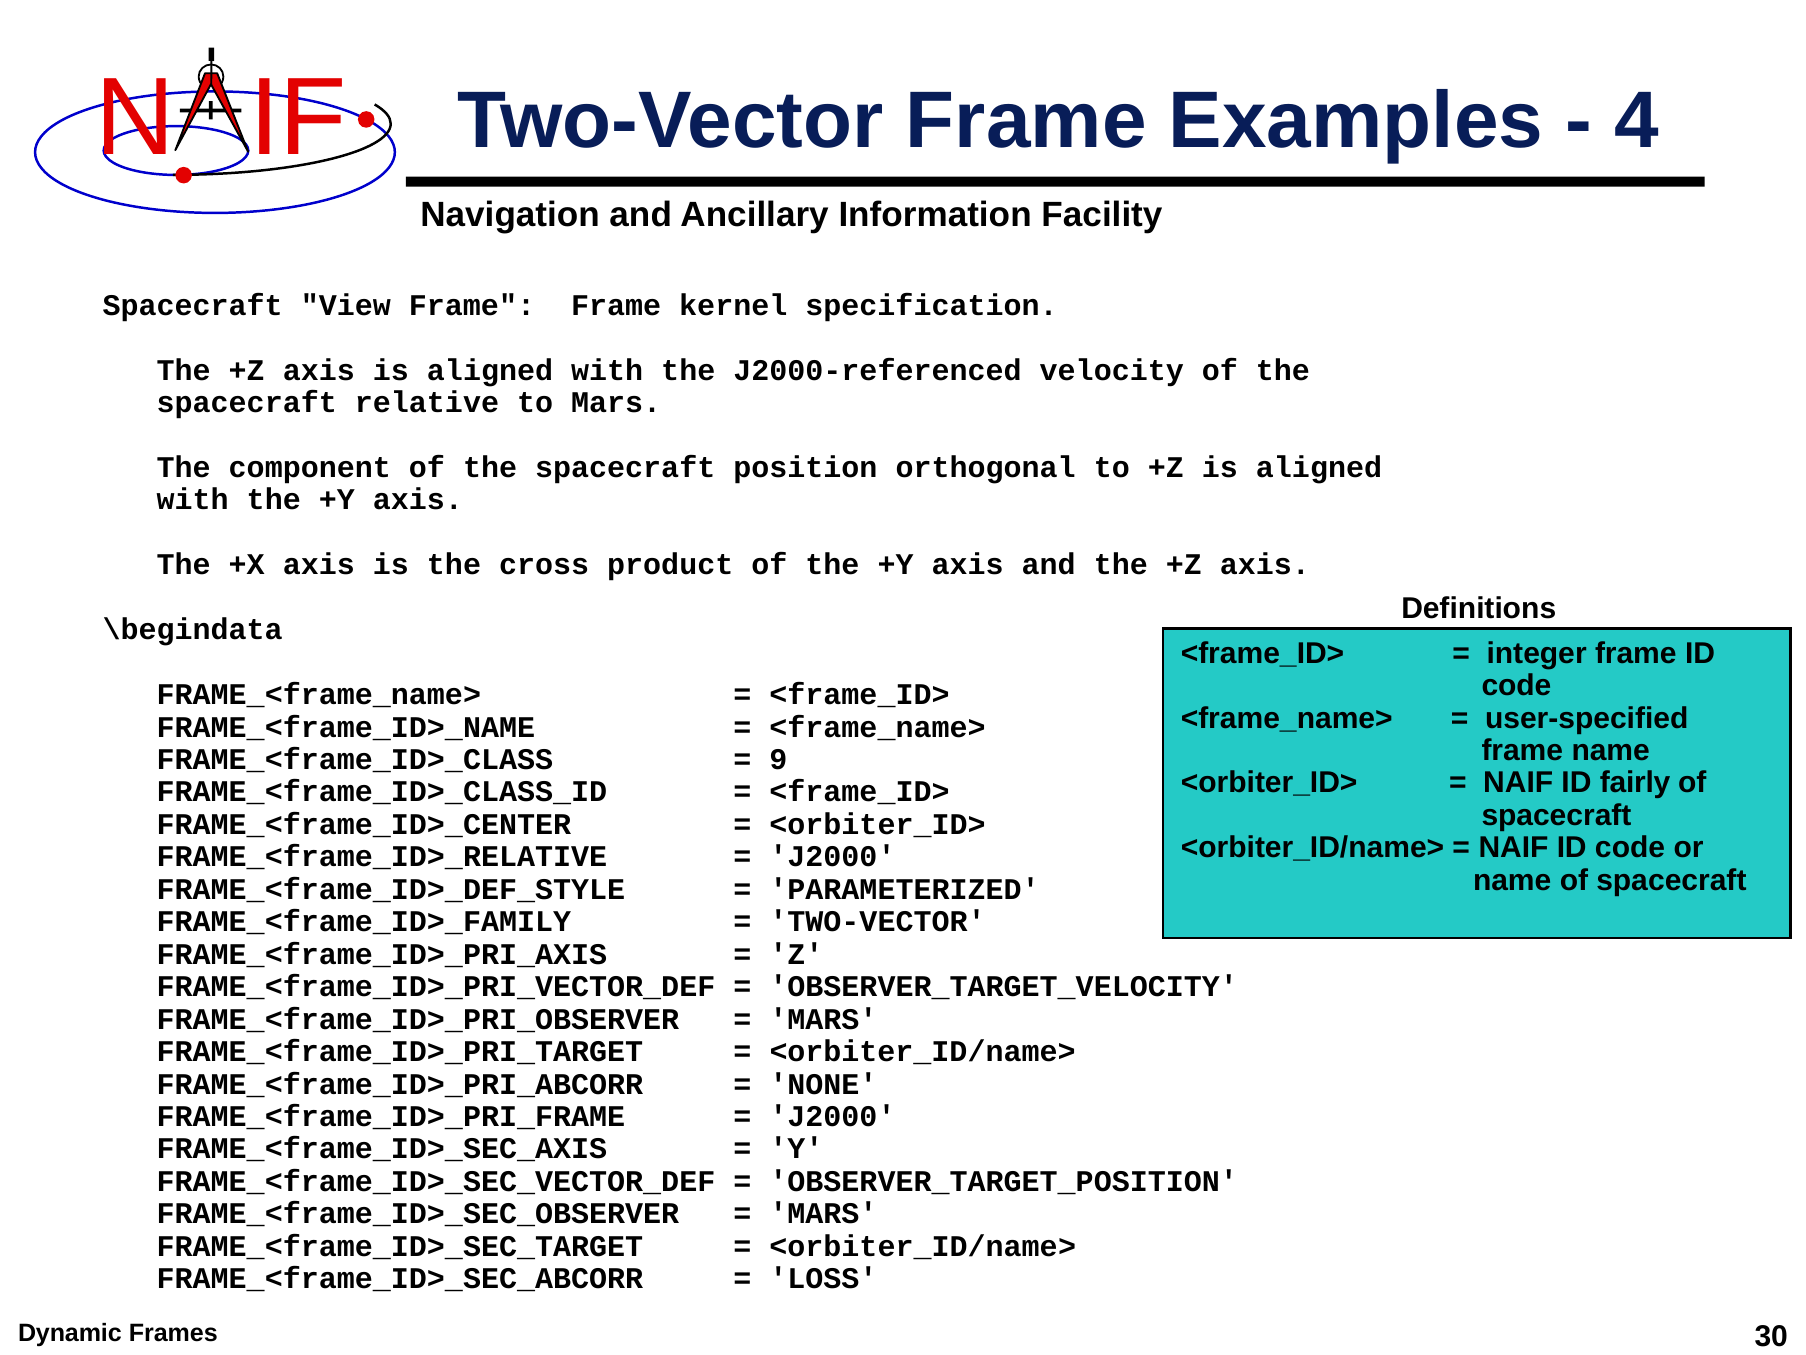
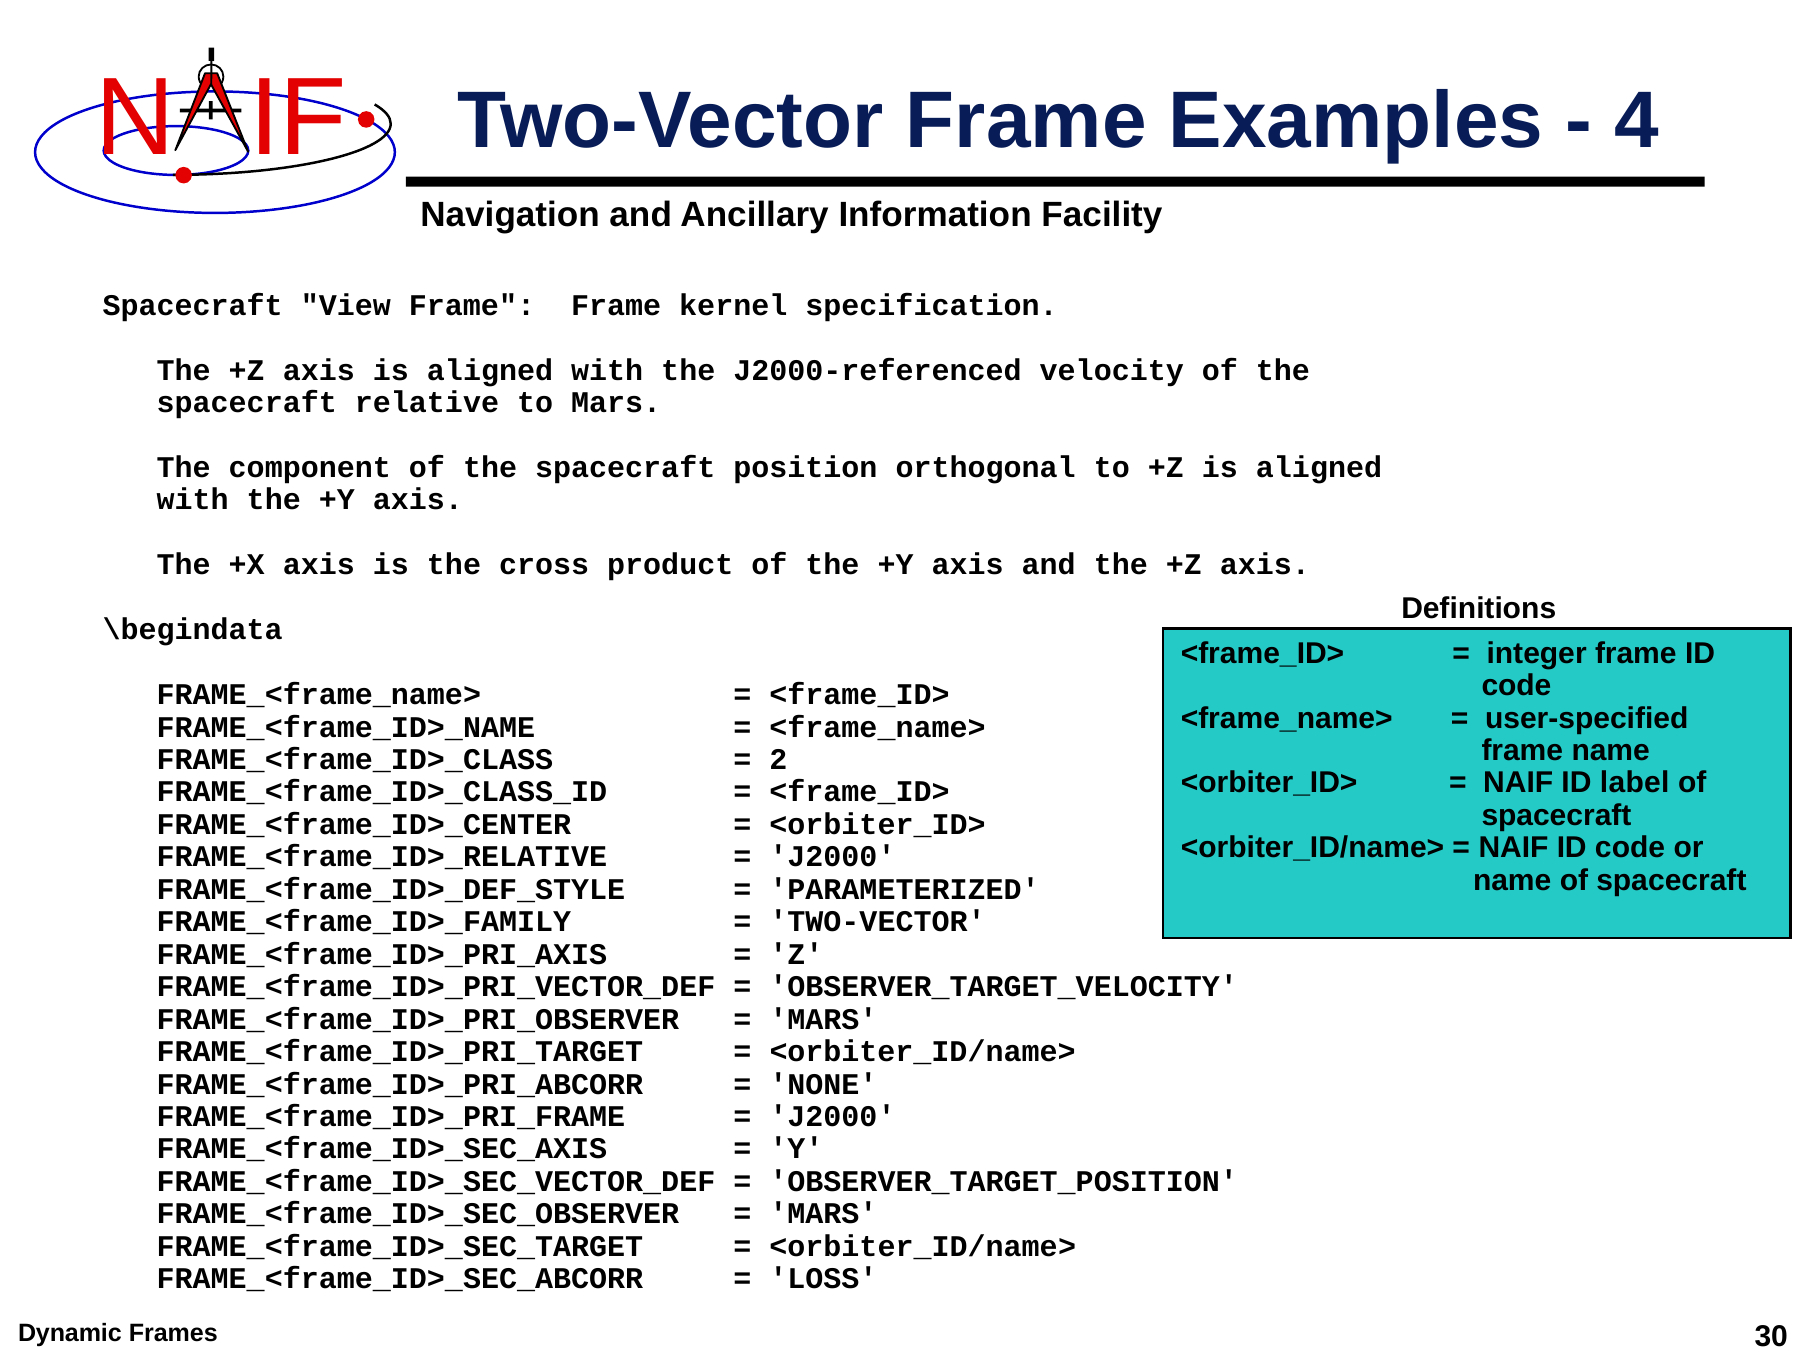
9: 9 -> 2 (778, 760)
fairly: fairly -> label (1635, 783)
